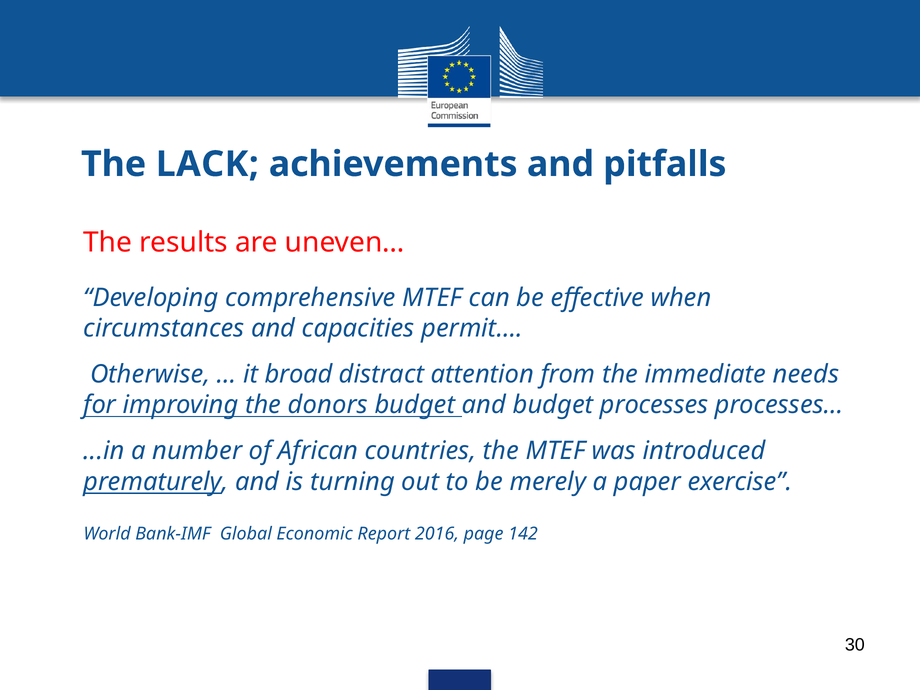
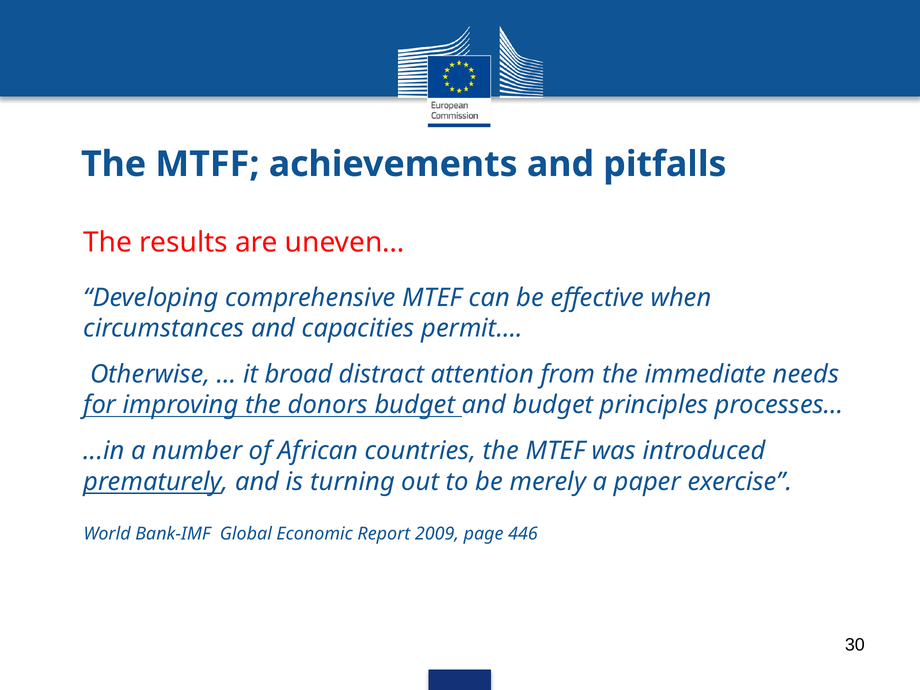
LACK: LACK -> MTFF (207, 164)
processes: processes -> principles (654, 405)
2016: 2016 -> 2009 (437, 534)
142: 142 -> 446 (523, 534)
